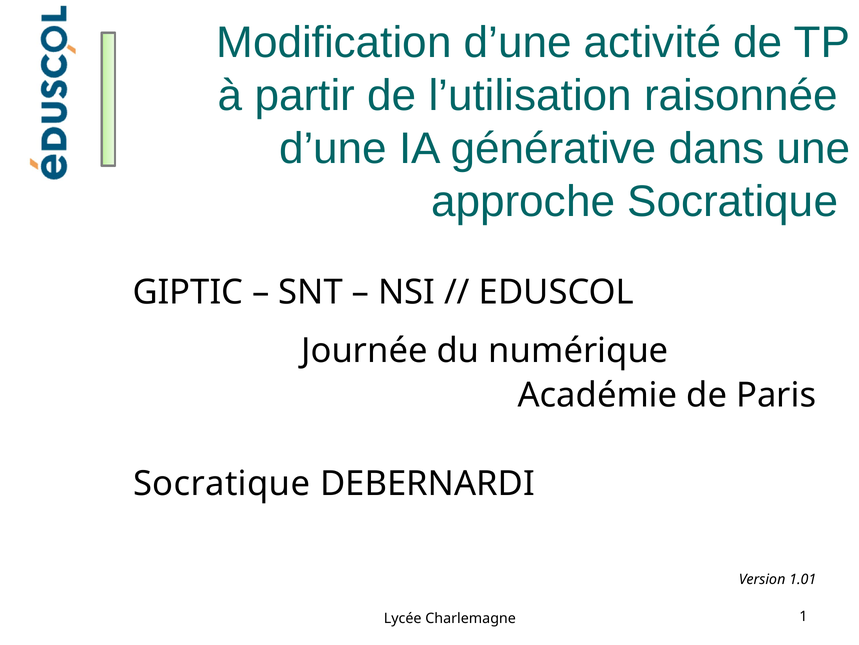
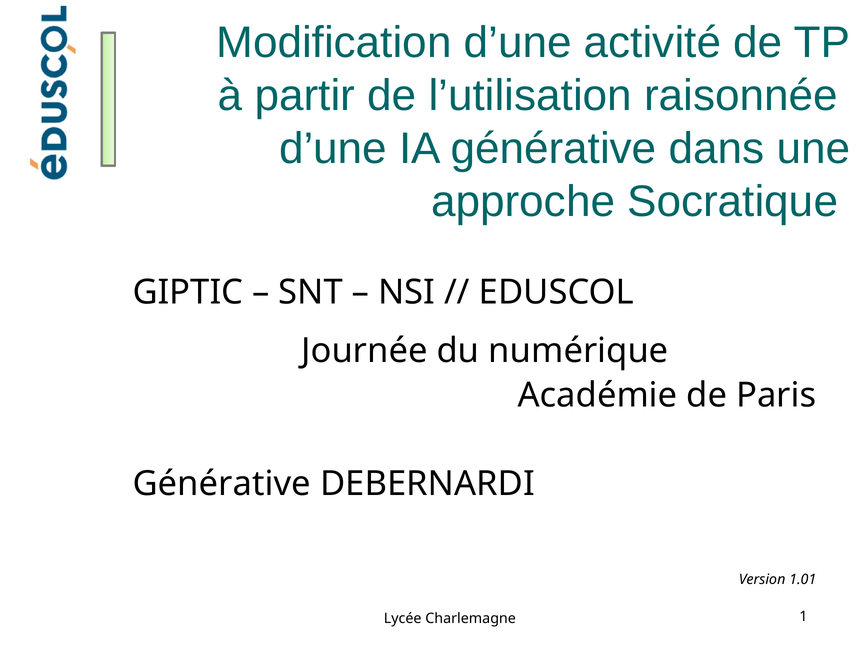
Socratique: Socratique -> Générative (222, 483)
